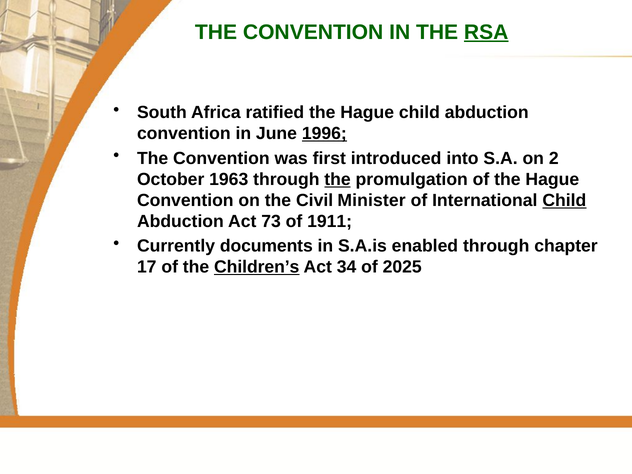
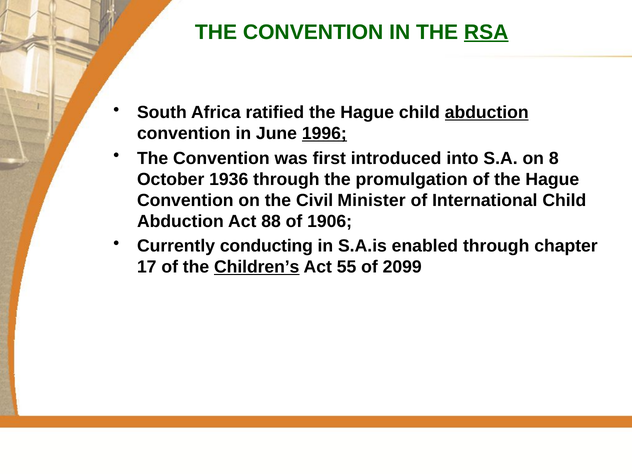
abduction underline: none -> present (487, 113)
2: 2 -> 8 (554, 158)
1963: 1963 -> 1936 (229, 179)
the underline: present -> none (338, 179)
Child underline: present -> none (564, 200)
73: 73 -> 88 (271, 221)
1911: 1911 -> 1906 (330, 221)
documents: documents -> conducting (266, 246)
34: 34 -> 55 (347, 267)
2025: 2025 -> 2099 (402, 267)
